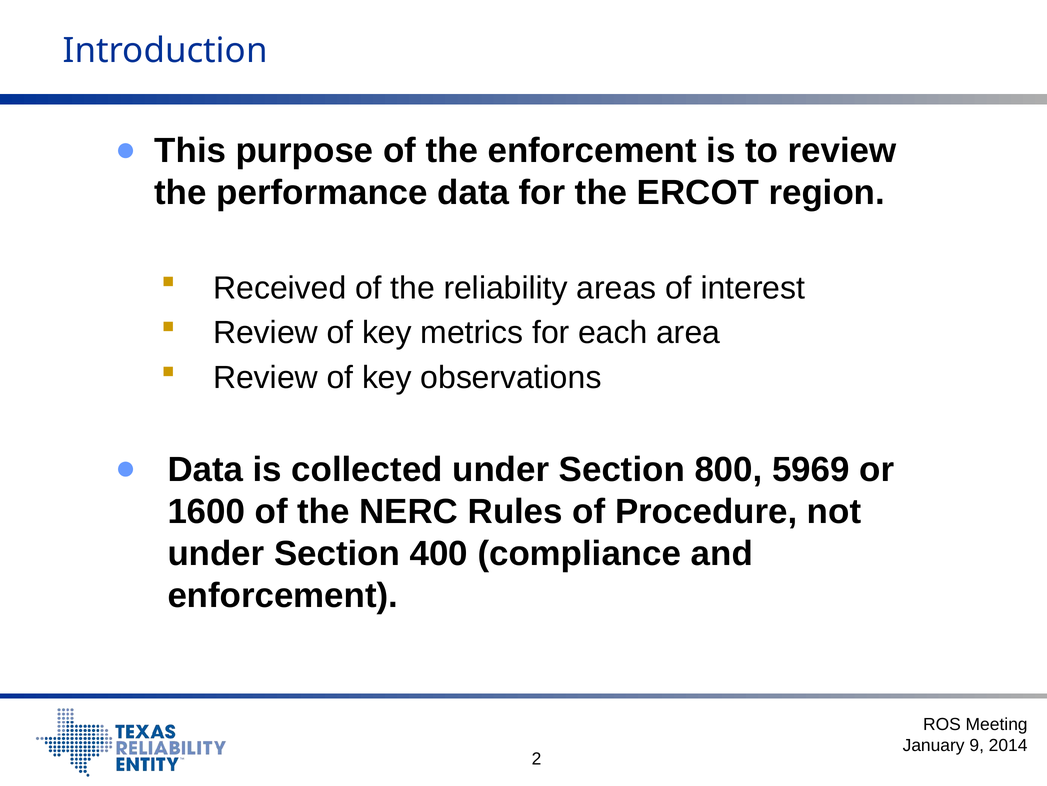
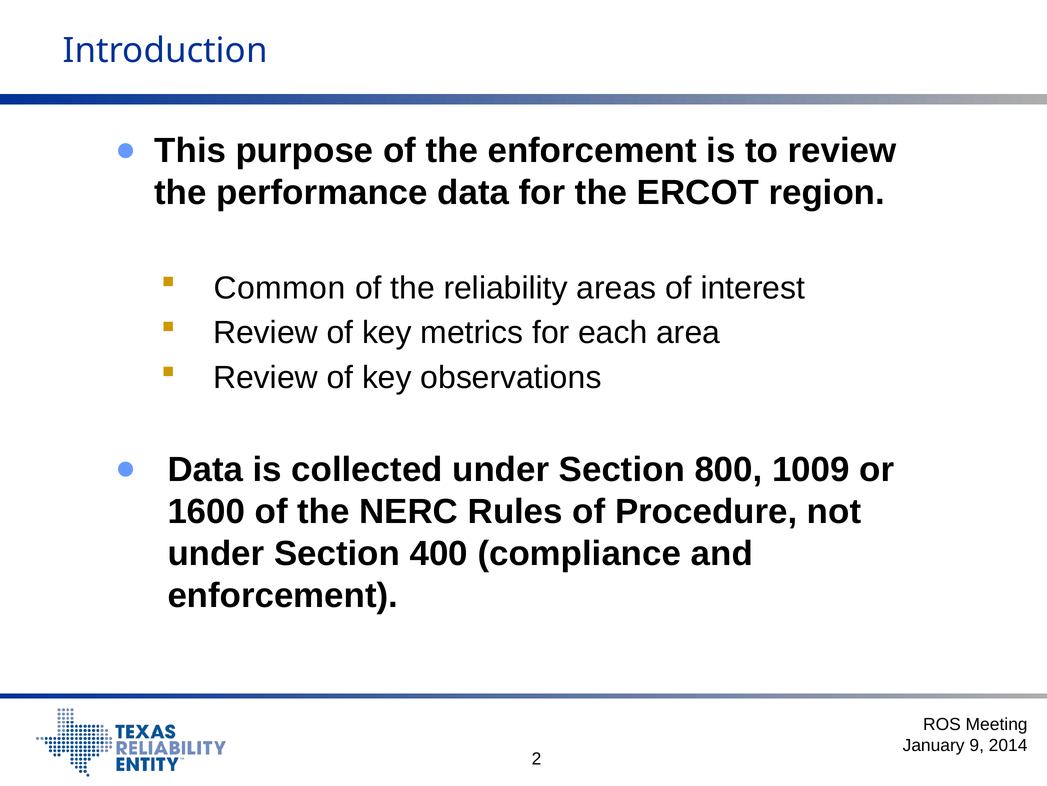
Received: Received -> Common (280, 288)
5969: 5969 -> 1009 (811, 469)
